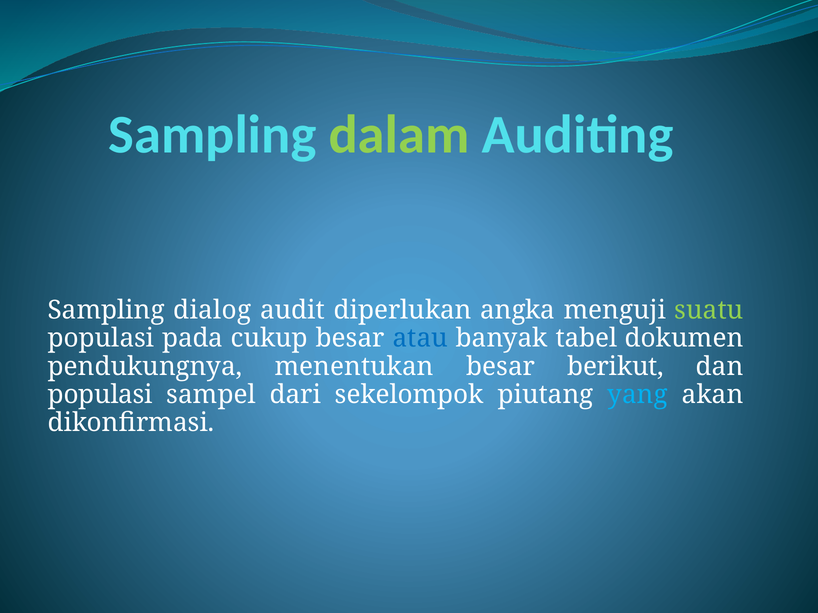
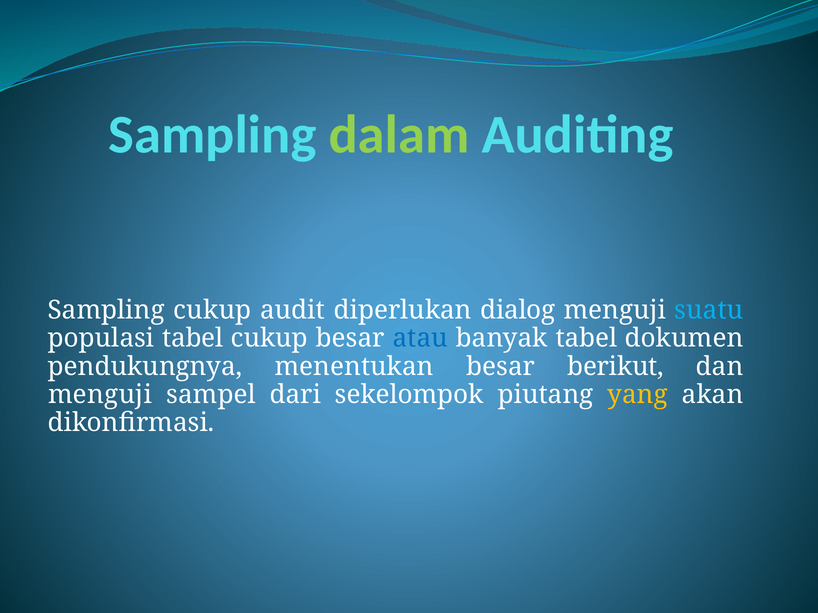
Sampling dialog: dialog -> cukup (212, 310)
angka: angka -> dialog (518, 310)
suatu colour: light green -> light blue (709, 310)
populasi pada: pada -> tabel (193, 339)
populasi: populasi -> menguji (100, 395)
yang colour: light blue -> yellow (638, 395)
